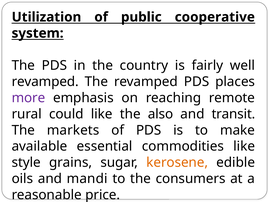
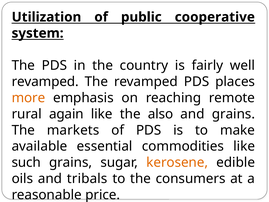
more colour: purple -> orange (28, 98)
could: could -> again (66, 114)
and transit: transit -> grains (233, 114)
style: style -> such (26, 162)
mandi: mandi -> tribals (87, 178)
